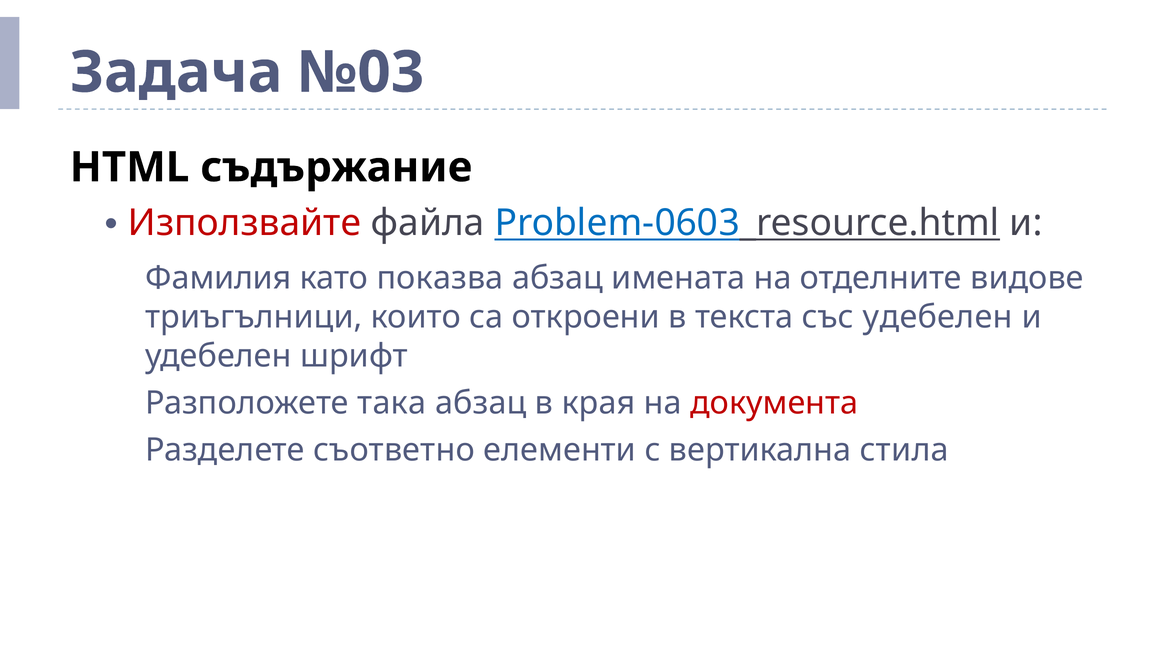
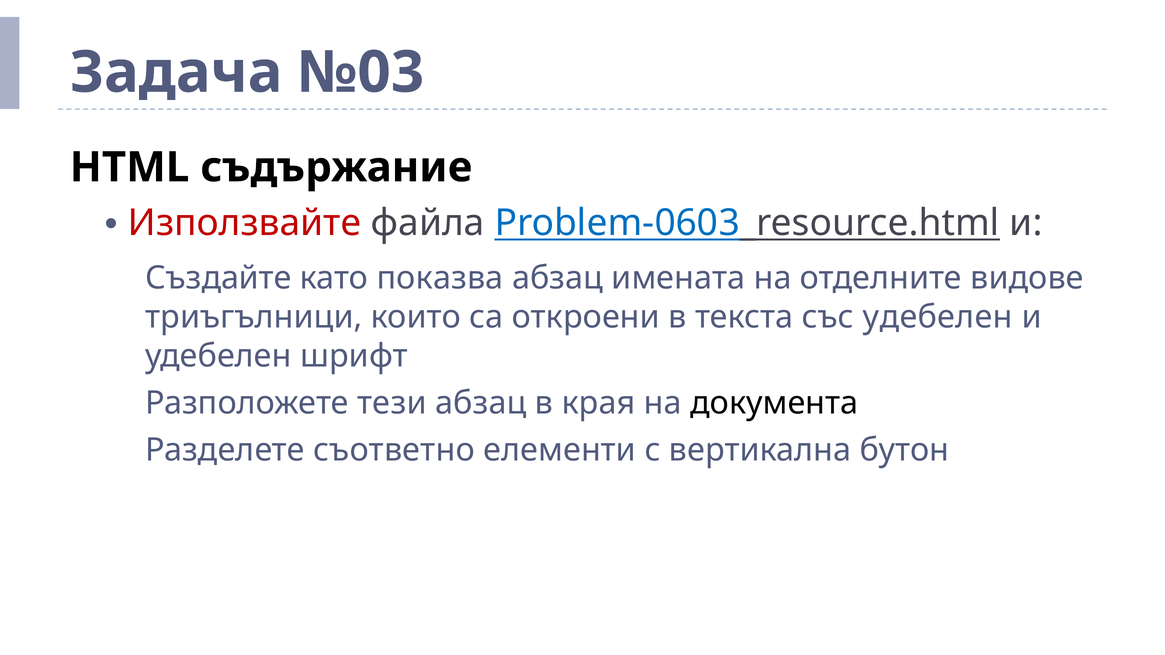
Фамилия: Фамилия -> Създайте (218, 278)
така: така -> тези (392, 403)
документа colour: red -> black (774, 403)
стила: стила -> бутон (904, 450)
